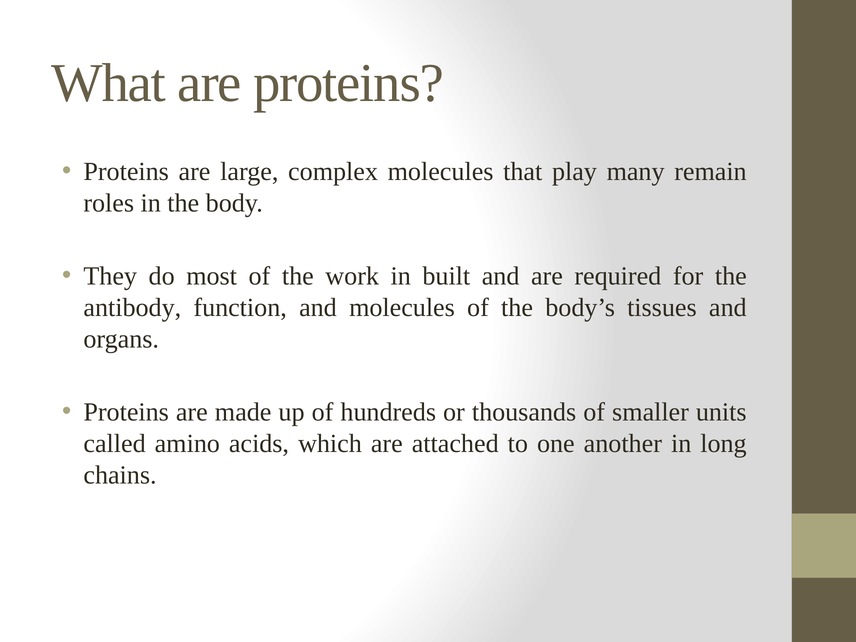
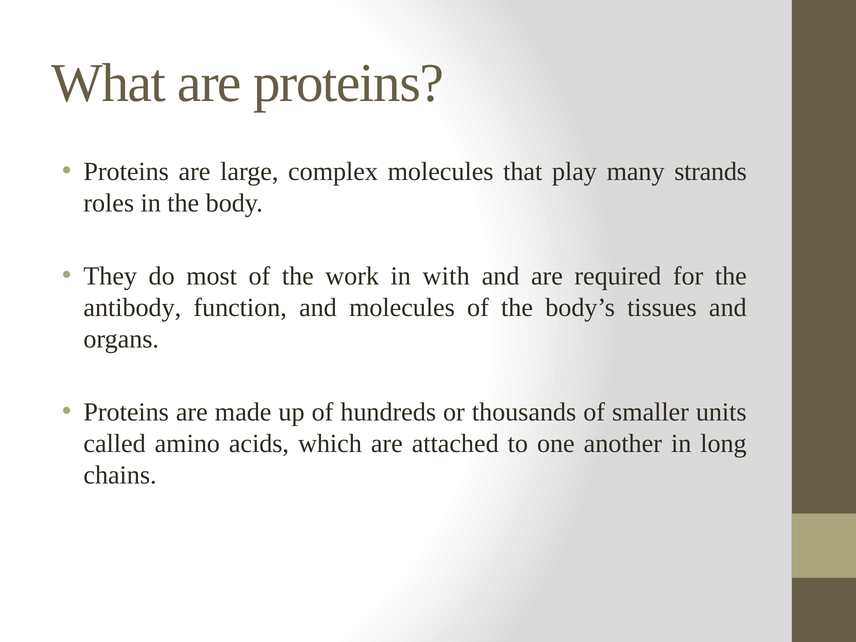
remain: remain -> strands (711, 172)
built: built -> with (446, 276)
